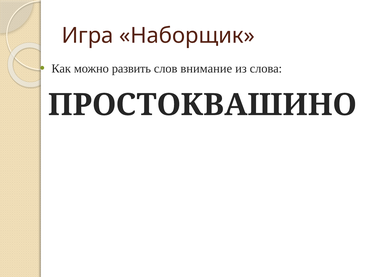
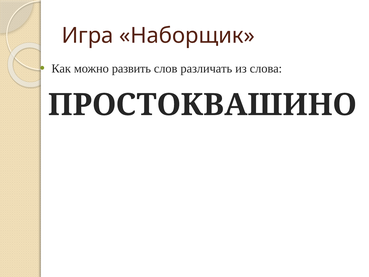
внимание: внимание -> различать (206, 68)
